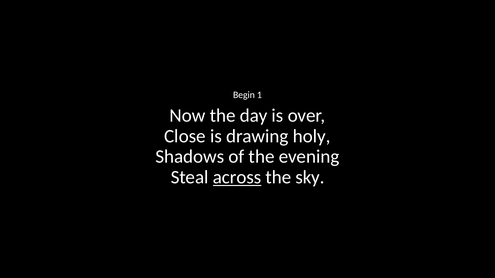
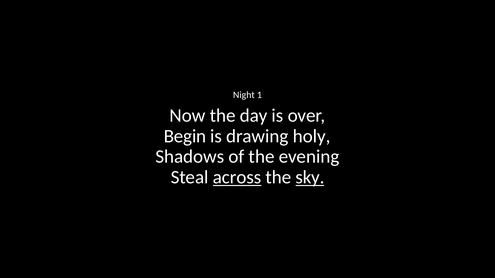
Begin: Begin -> Night (244, 95)
Close: Close -> Begin (185, 136)
sky underline: none -> present (310, 178)
